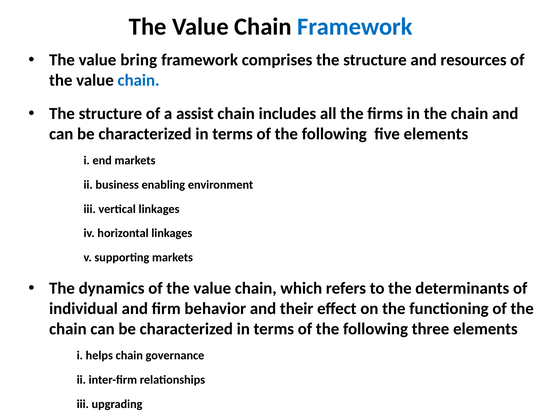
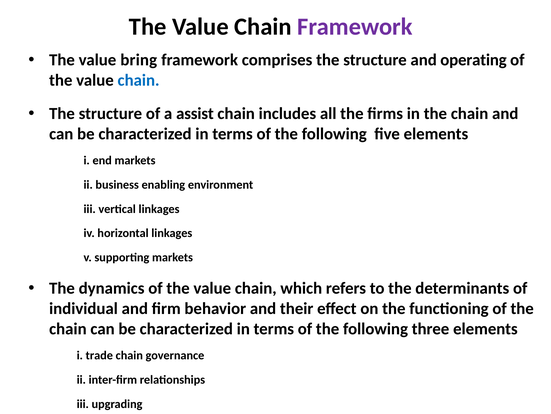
Framework colour: blue -> purple (355, 27)
resources: resources -> operating (474, 60)
helps: helps -> trade (99, 355)
